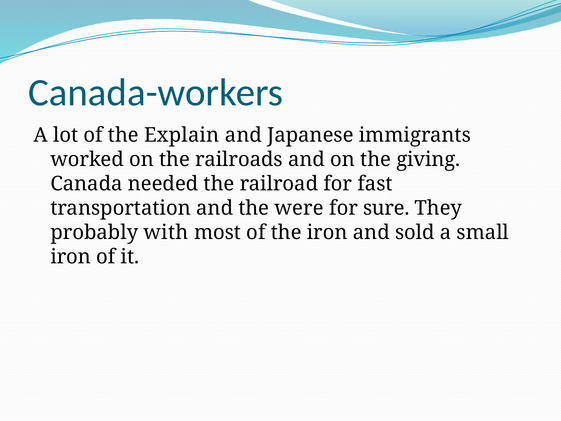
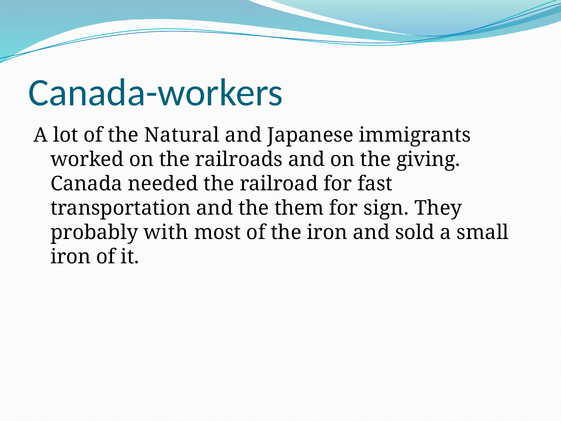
Explain: Explain -> Natural (182, 135)
were: were -> them (299, 208)
sure: sure -> sign (386, 208)
